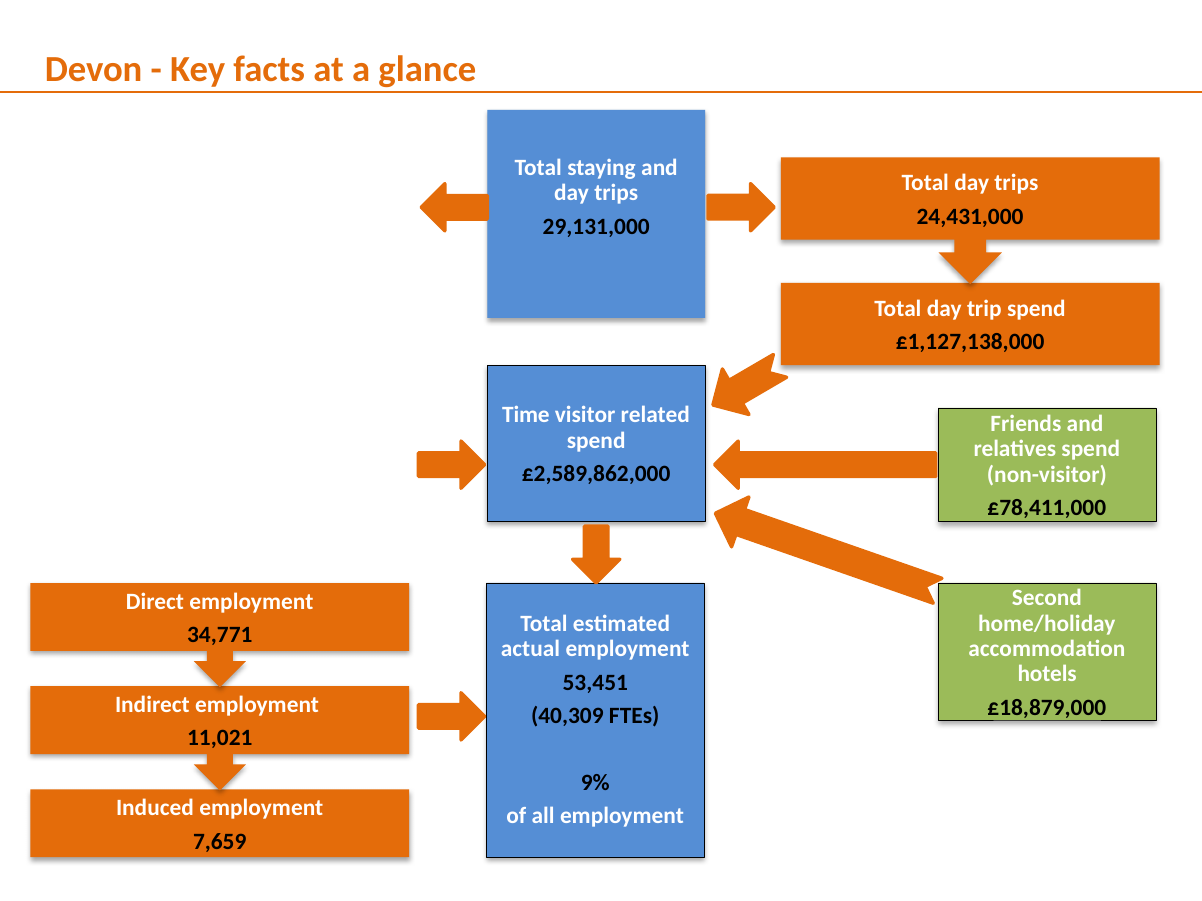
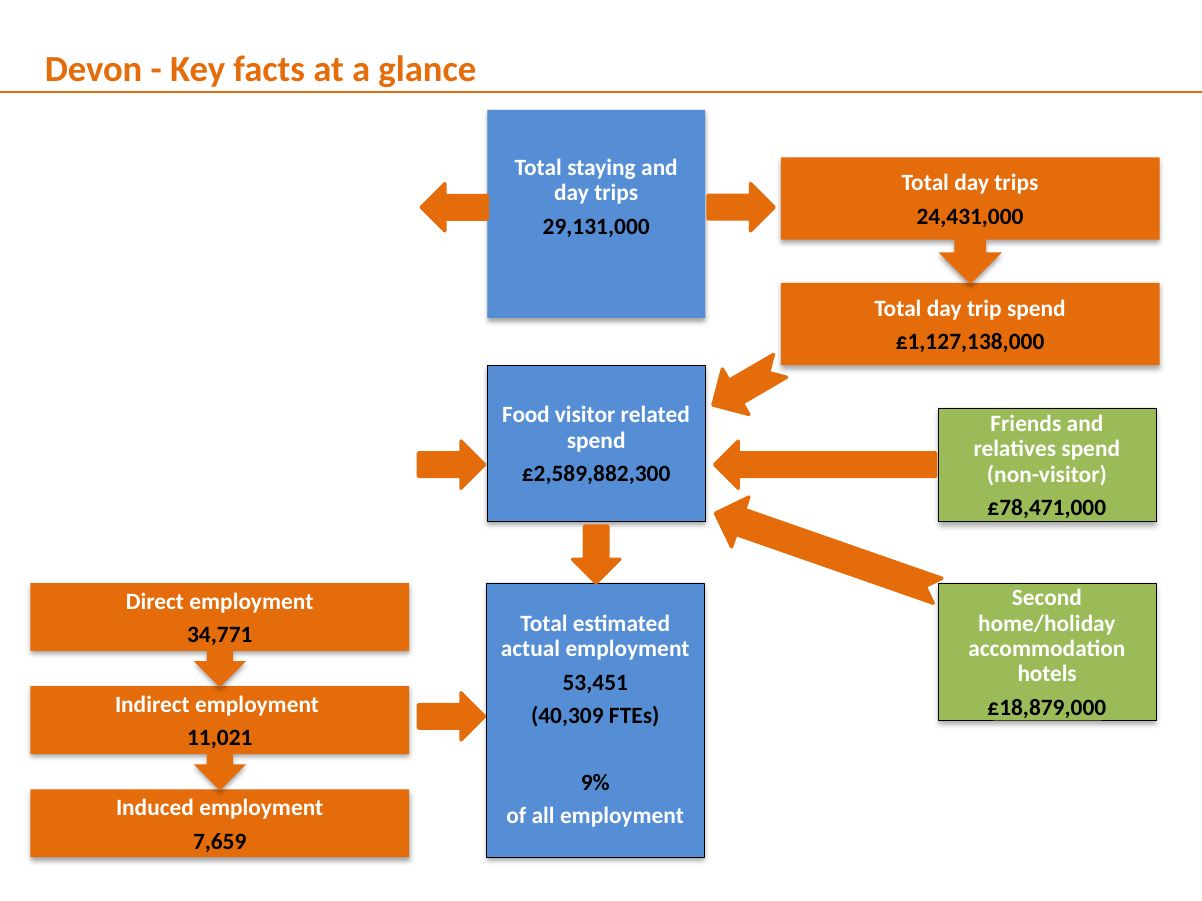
Time: Time -> Food (526, 415)
£2,589,862,000: £2,589,862,000 -> £2,589,882,300 (596, 474)
£78,411,000: £78,411,000 -> £78,471,000 (1047, 508)
